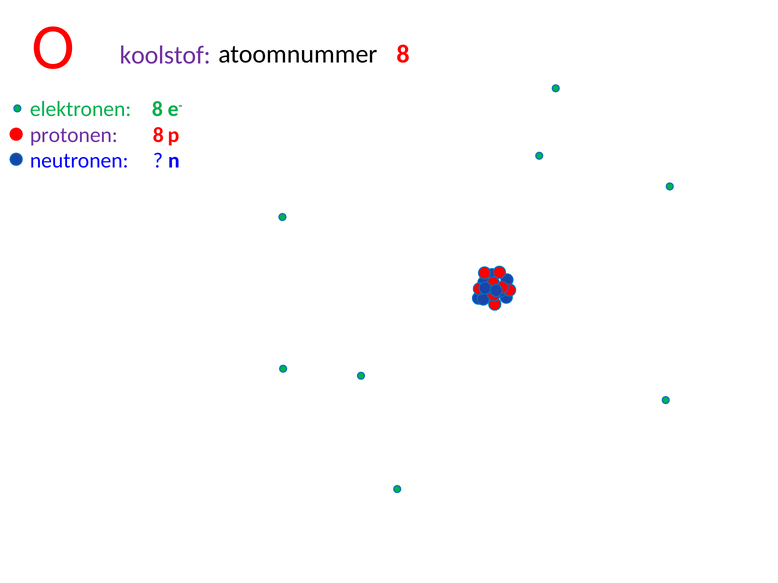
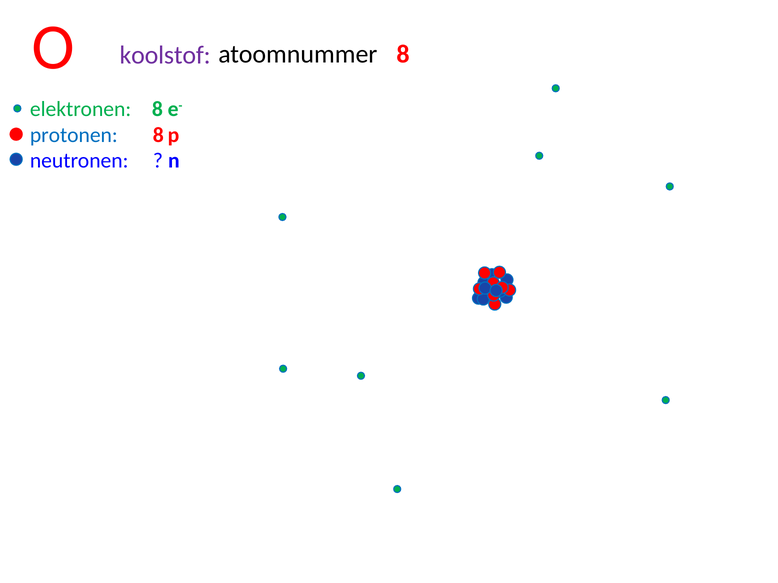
protonen colour: purple -> blue (74, 135)
